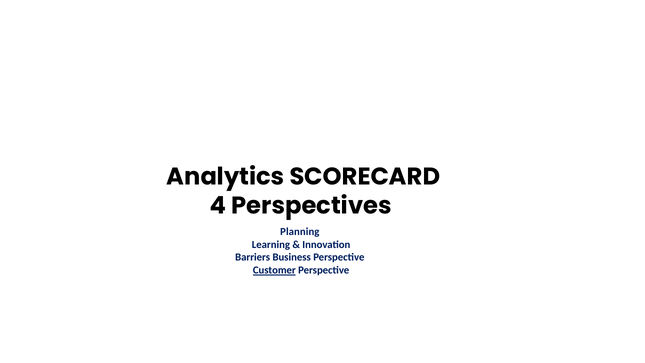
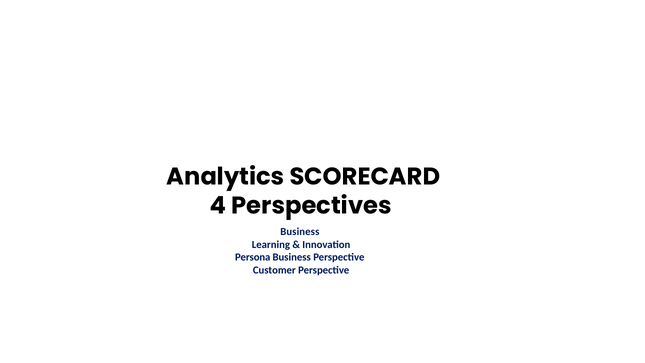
Planning: Planning -> Business (300, 231)
Barriers: Barriers -> Persona (253, 257)
Customer underline: present -> none (274, 270)
